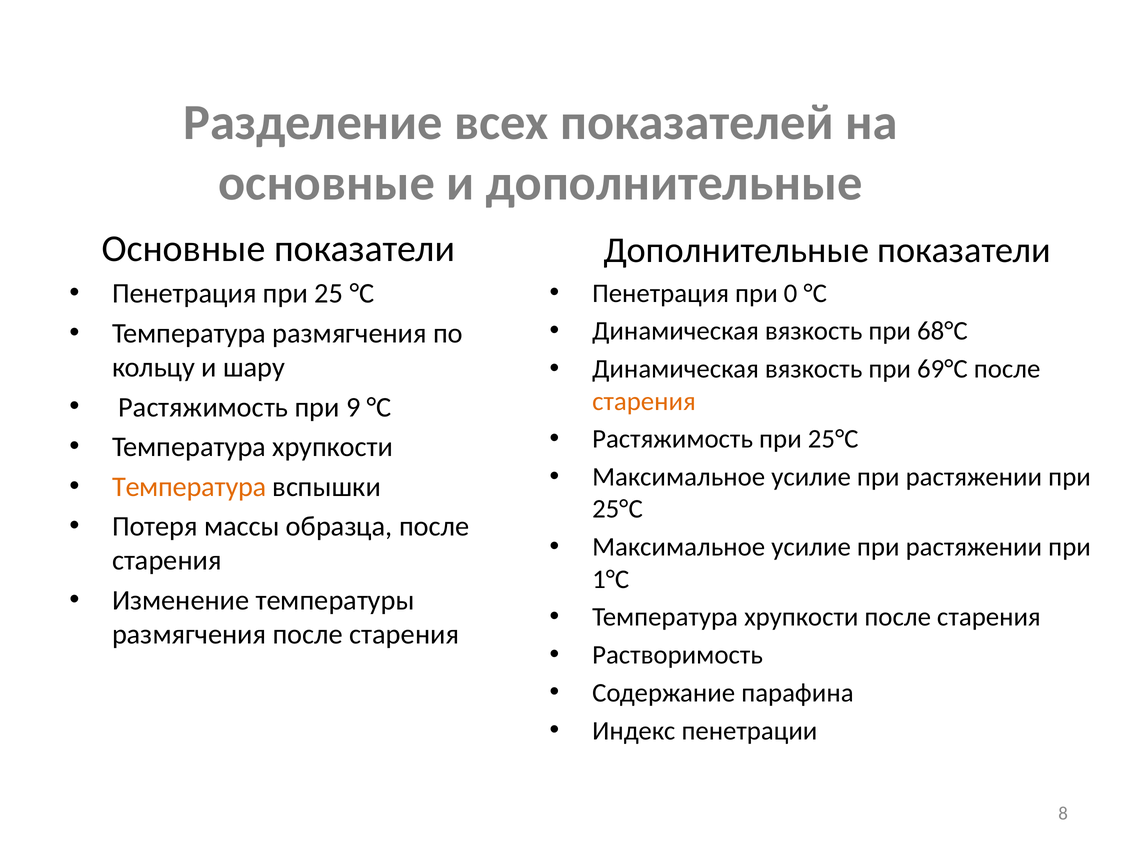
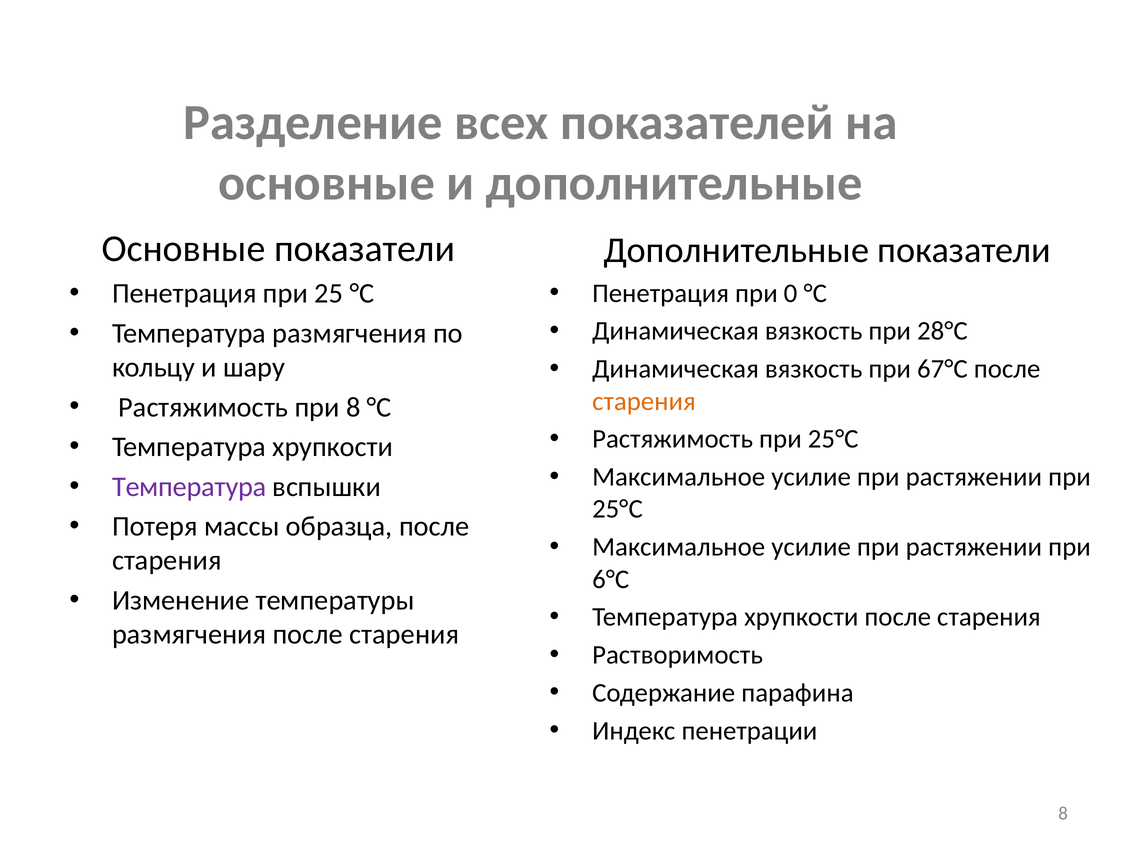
68°С: 68°С -> 28°С (942, 331)
69°С: 69°С -> 67°С (942, 369)
при 9: 9 -> 8 (353, 407)
Температура colour: orange -> purple (189, 487)
1°С: 1°С -> 6°С (611, 579)
